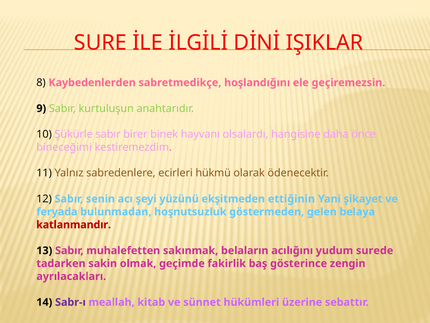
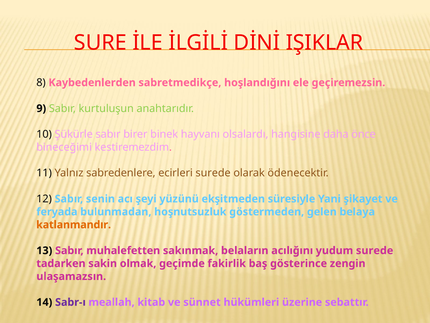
ecirleri hükmü: hükmü -> surede (213, 173)
ettiğinin: ettiğinin -> süresiyle (292, 199)
katlanmandır colour: red -> orange (74, 224)
ayrılacakları: ayrılacakları -> ulaşamazsın (71, 276)
